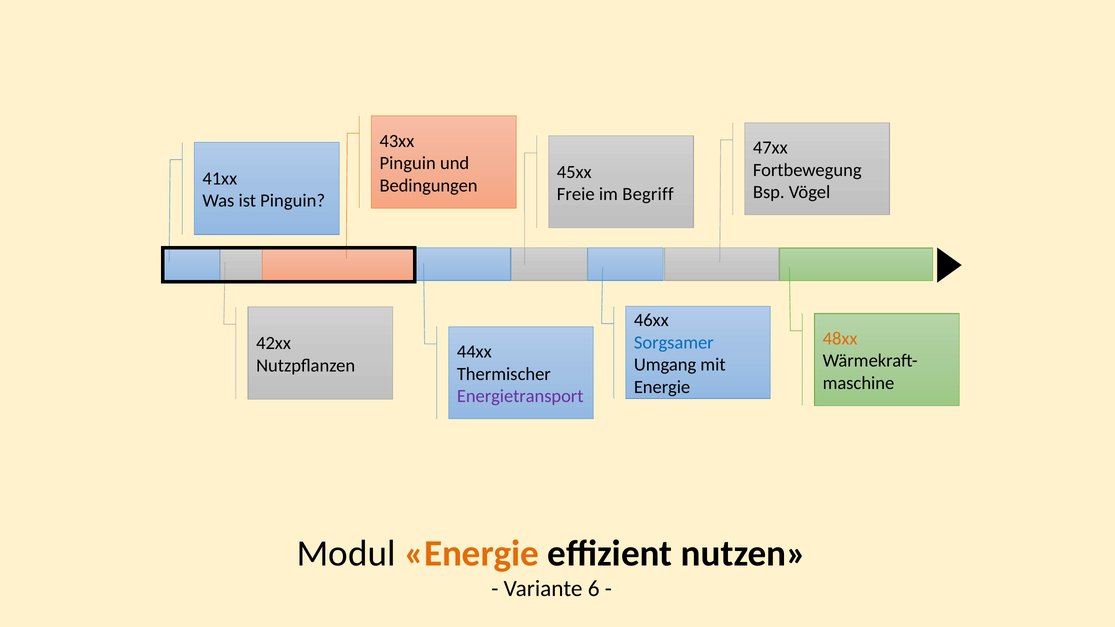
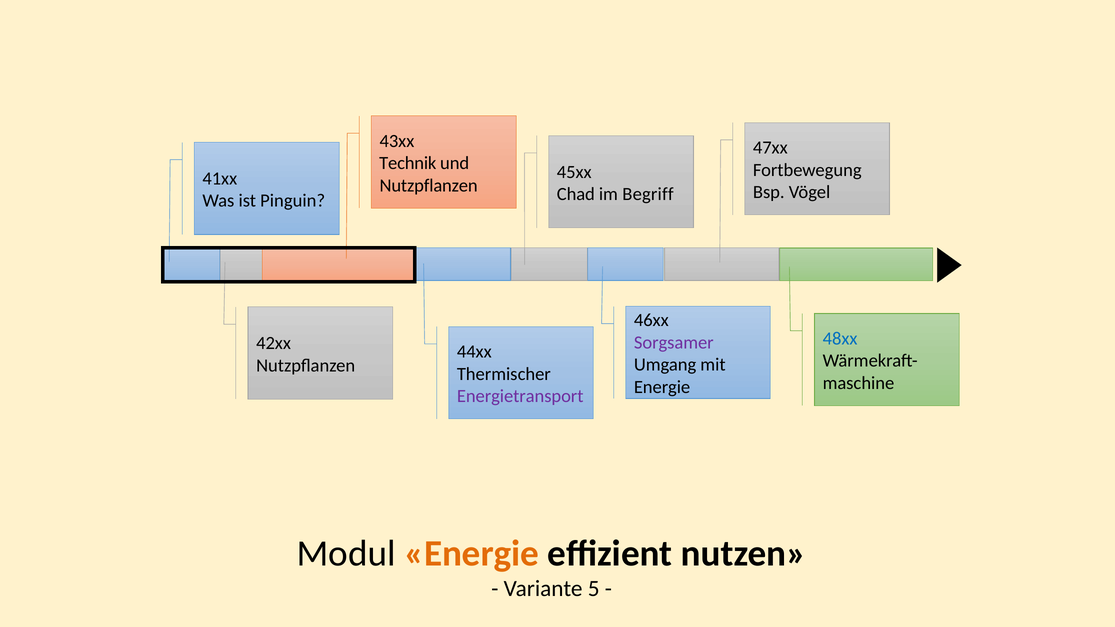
Pinguin: Pinguin -> Technik (408, 163)
Bedingungen: Bedingungen -> Nutzpflanzen (429, 186)
Freie: Freie -> Chad (576, 194)
48xx colour: orange -> blue (840, 339)
Sorgsamer colour: blue -> purple (674, 343)
6: 6 -> 5 (594, 589)
